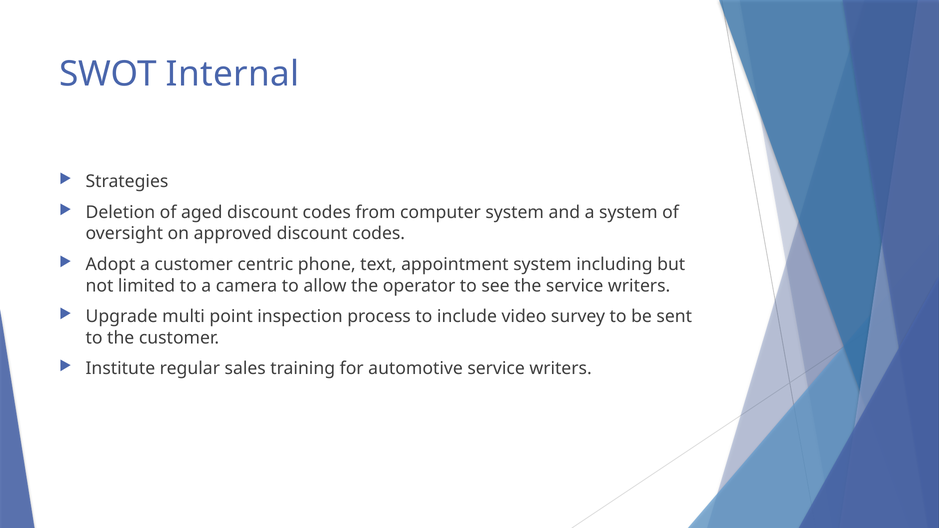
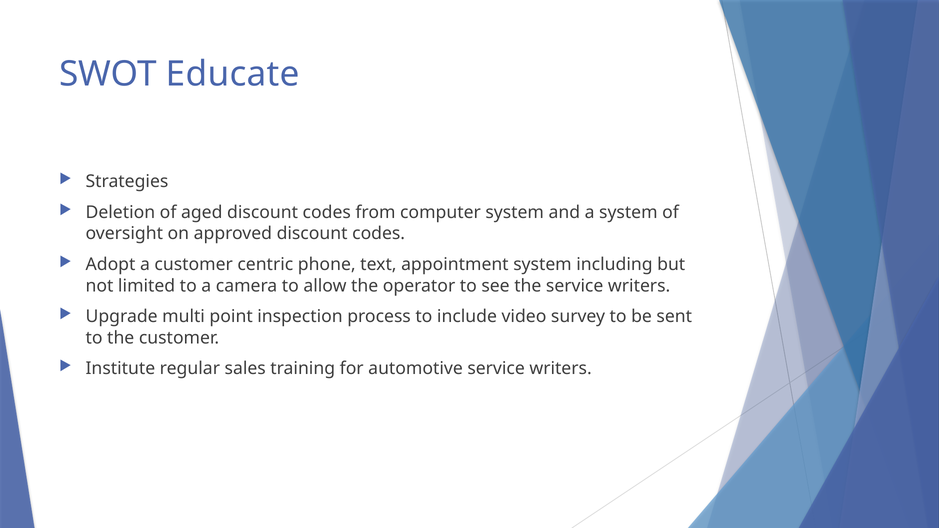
Internal: Internal -> Educate (233, 74)
